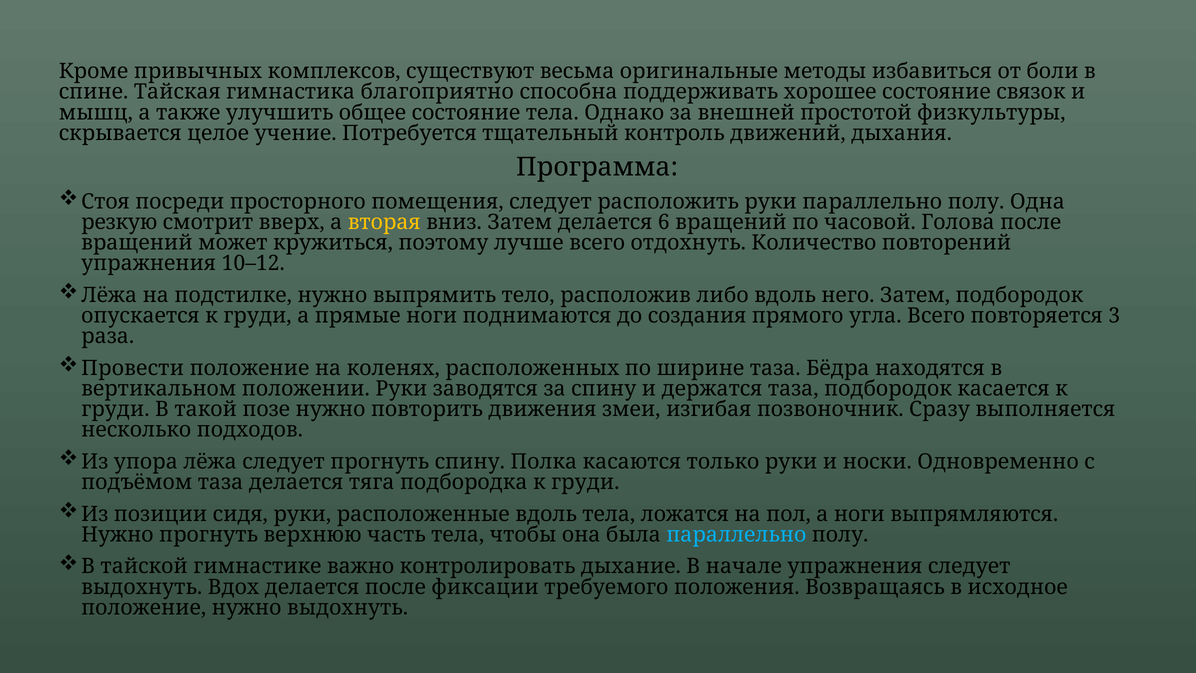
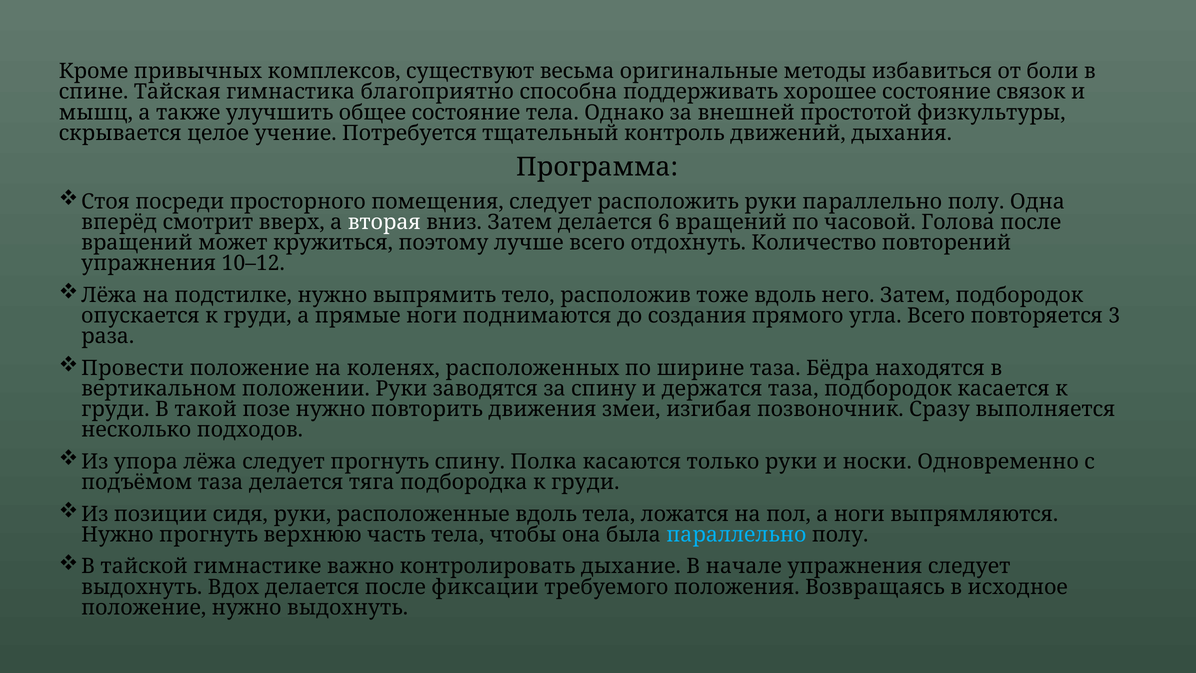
резкую: резкую -> вперёд (119, 222)
вторая colour: yellow -> white (384, 222)
либо: либо -> тоже (722, 295)
